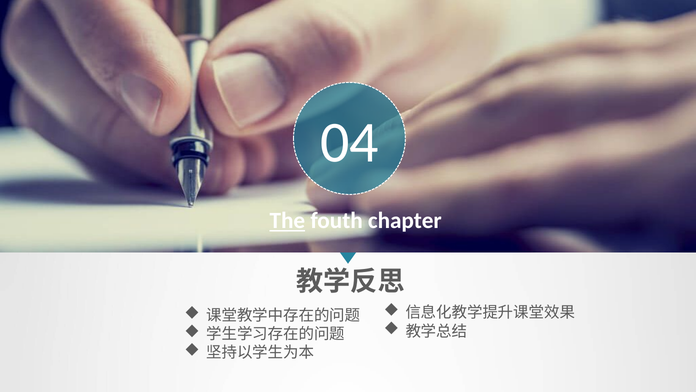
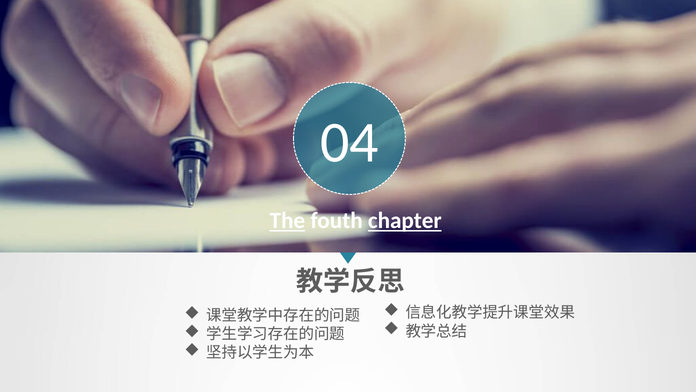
chapter underline: none -> present (405, 220)
